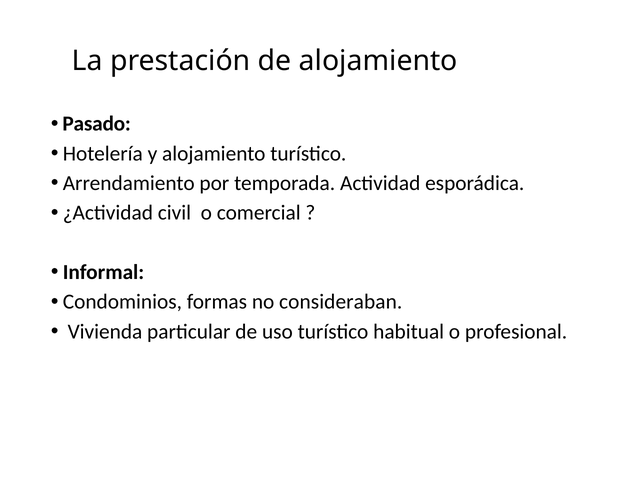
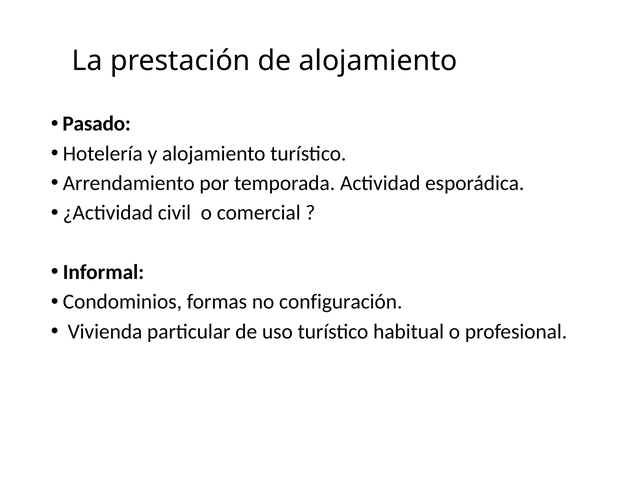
consideraban: consideraban -> configuración (341, 302)
